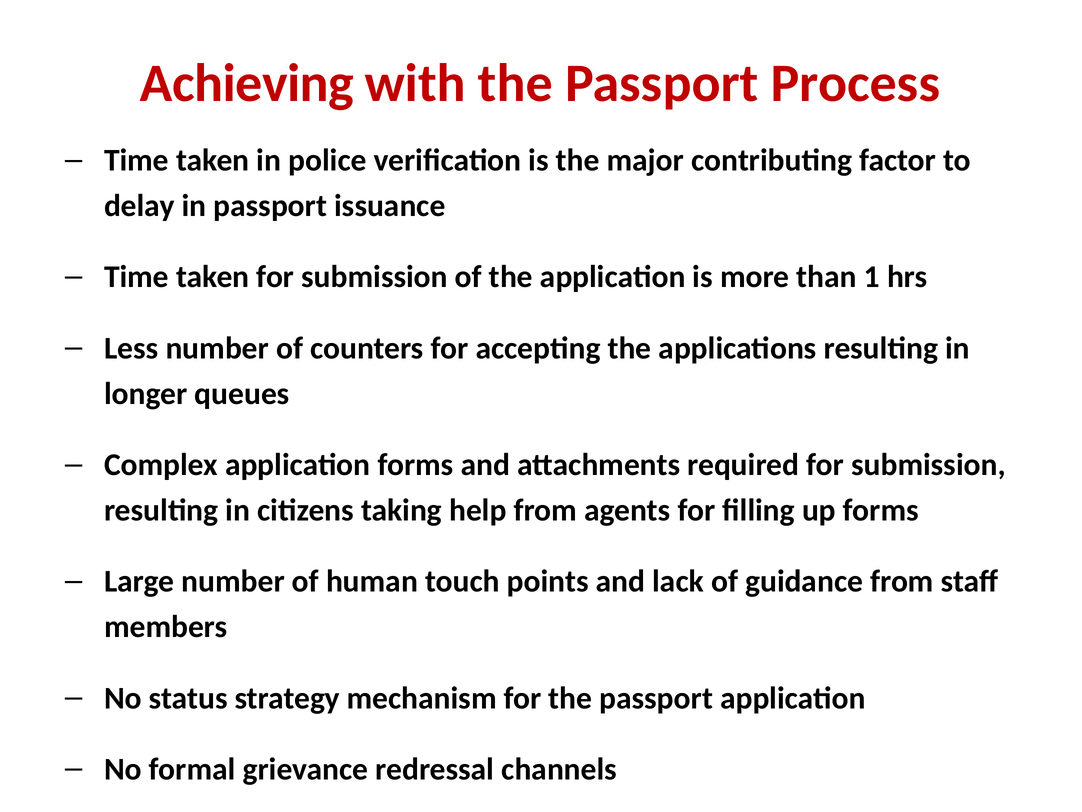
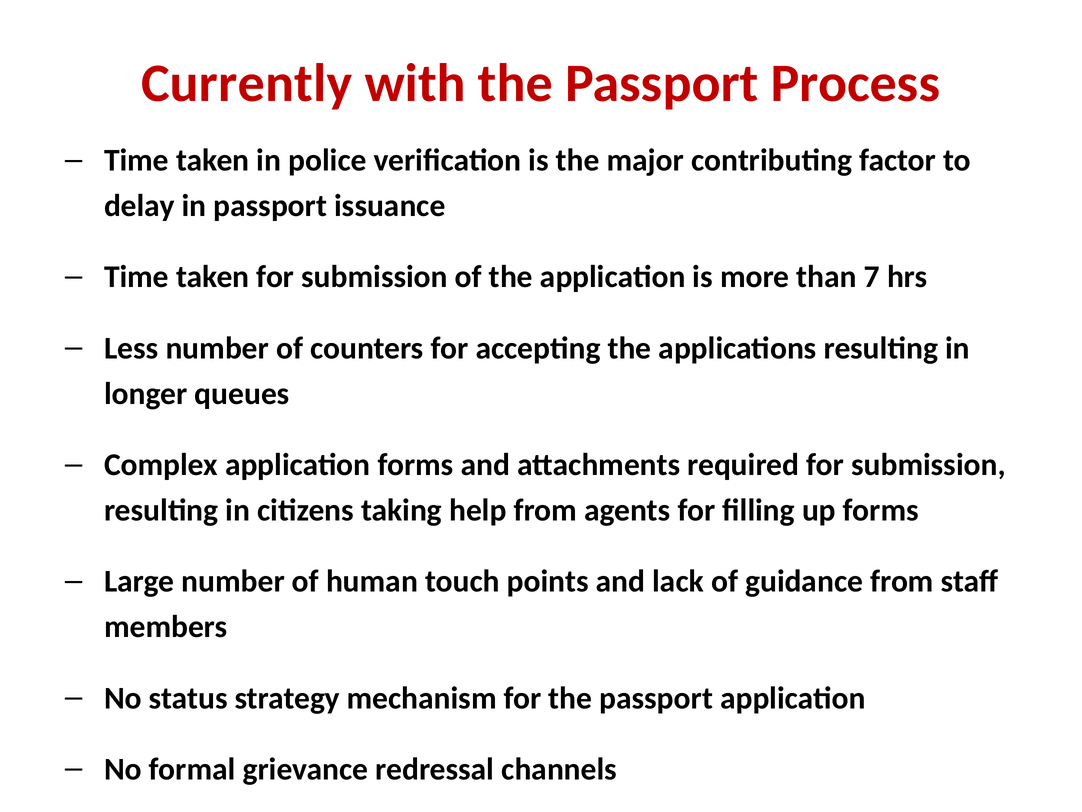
Achieving: Achieving -> Currently (247, 83)
1: 1 -> 7 (872, 277)
